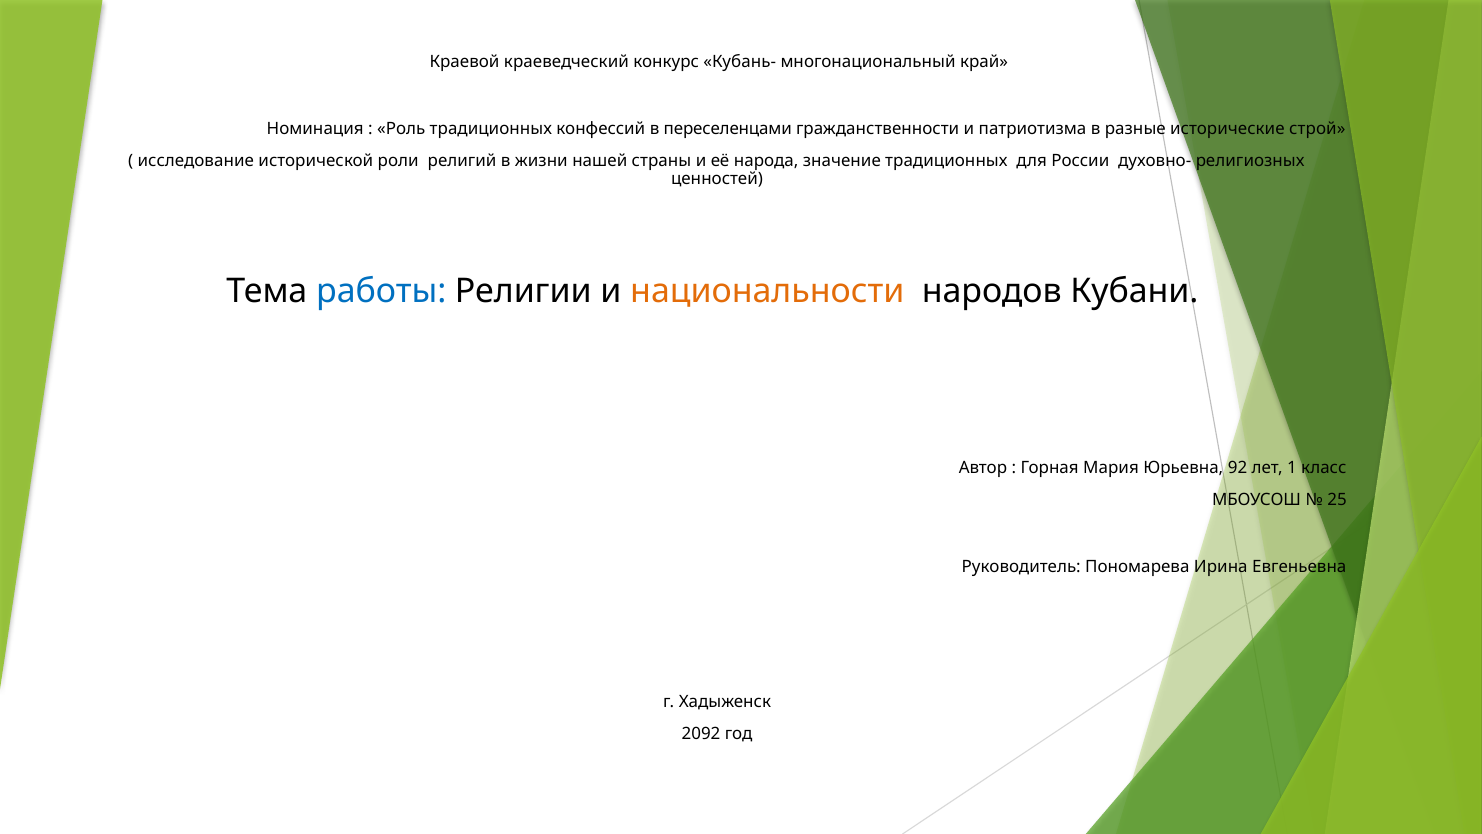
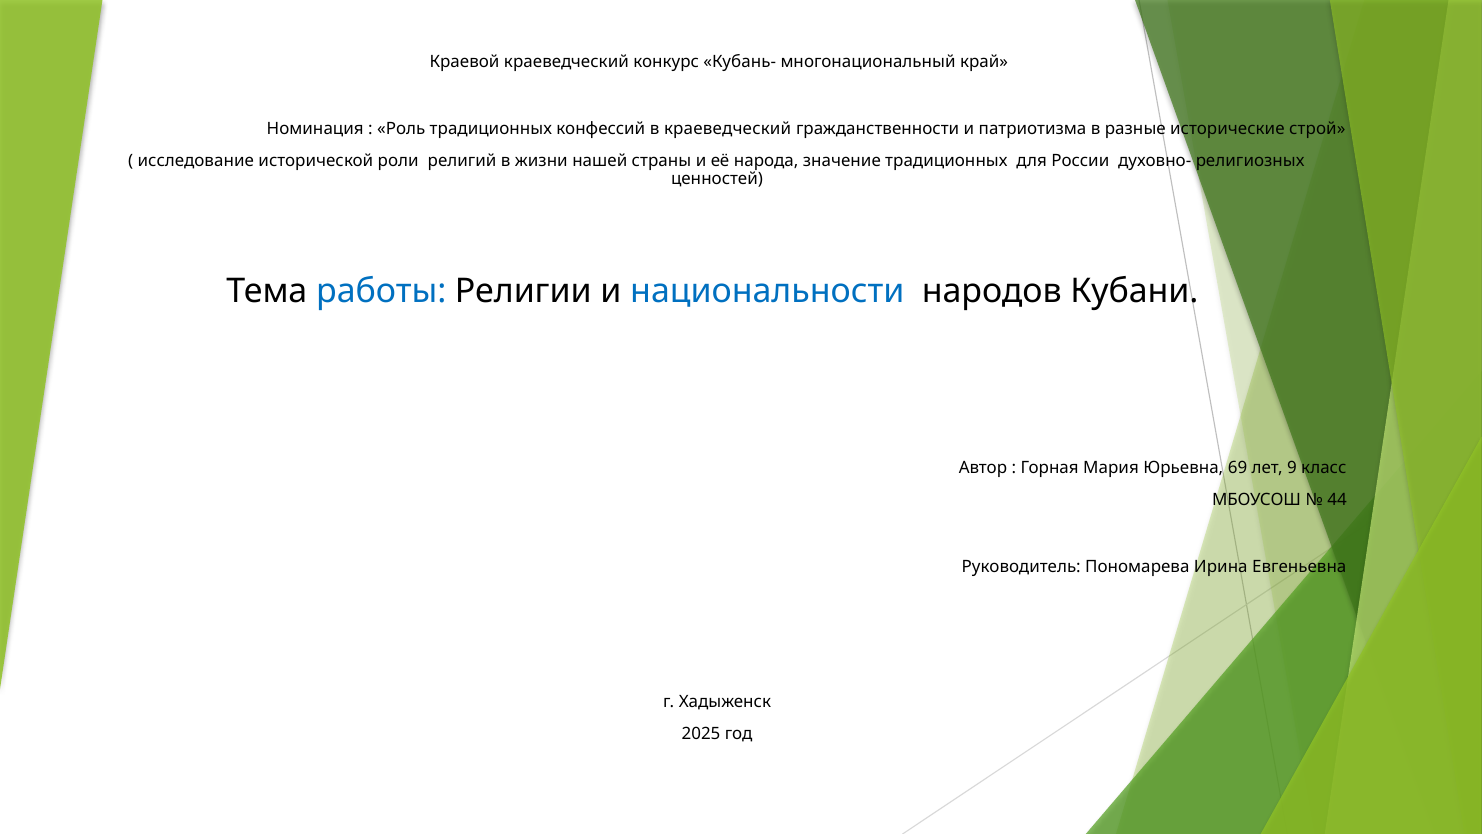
в переселенцами: переселенцами -> краеведческий (728, 129)
национальности colour: orange -> blue (767, 291)
92: 92 -> 69 (1238, 468)
1: 1 -> 9 (1292, 468)
25: 25 -> 44 (1337, 500)
2092: 2092 -> 2025 (701, 733)
